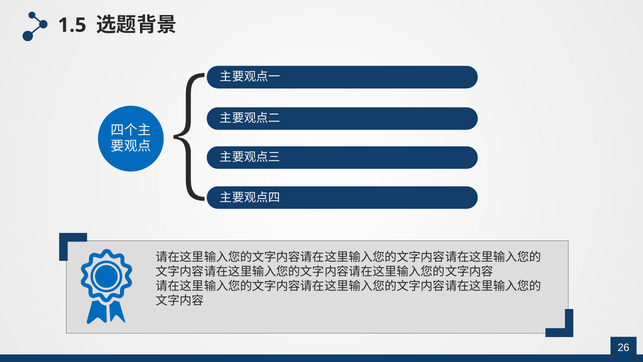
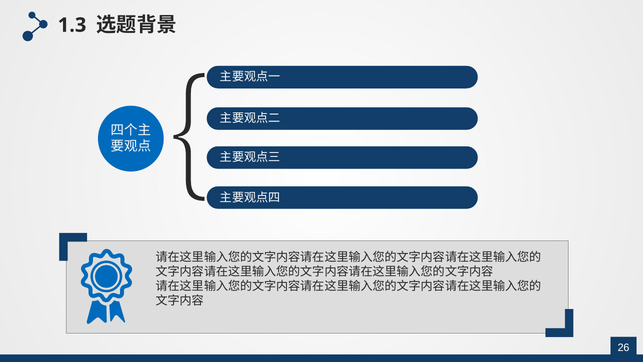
1.5: 1.5 -> 1.3 (72, 25)
